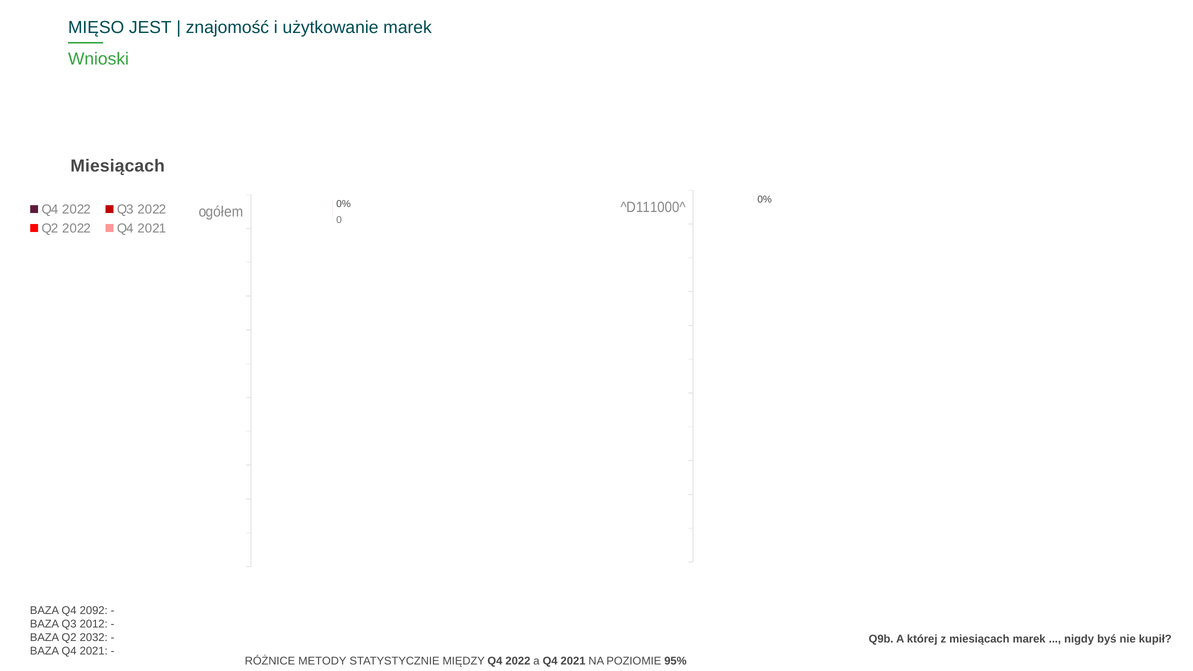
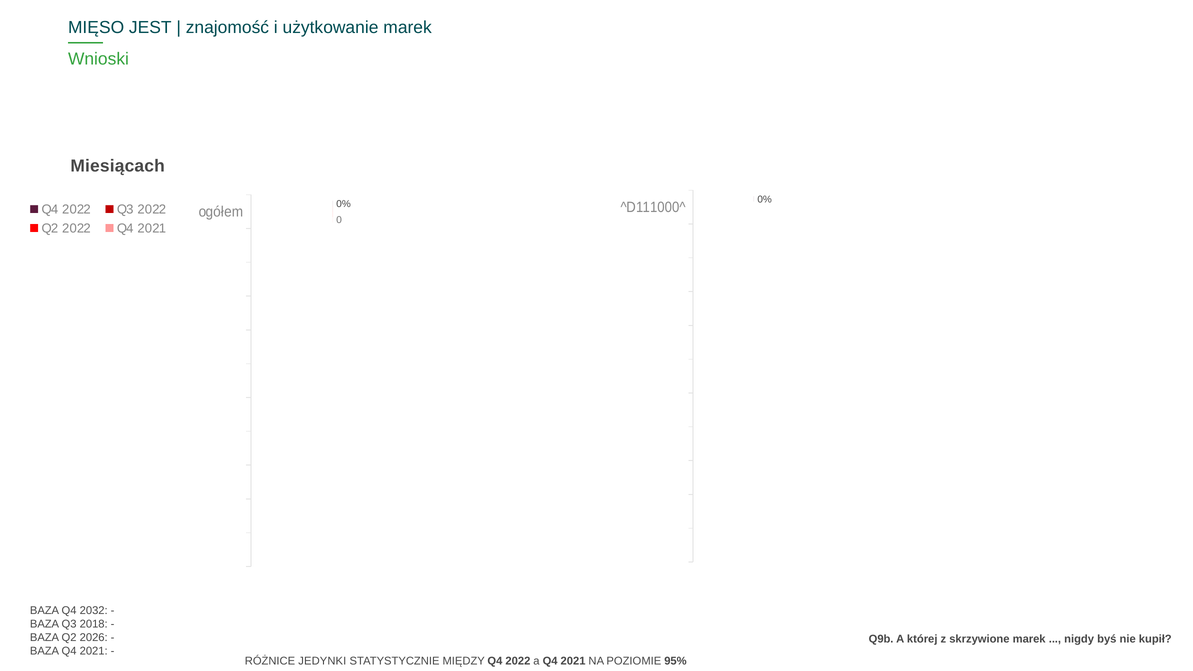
2092: 2092 -> 2032 (94, 611)
2012: 2012 -> 2018 (94, 624)
2032: 2032 -> 2026 (94, 638)
z miesiącach: miesiącach -> skrzywione (979, 639)
METODY: METODY -> JEDYNKI (322, 661)
